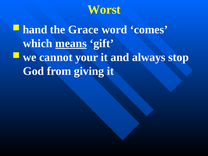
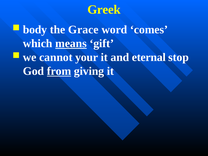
Worst: Worst -> Greek (104, 10)
hand: hand -> body (35, 30)
always: always -> eternal (149, 57)
from underline: none -> present (59, 71)
